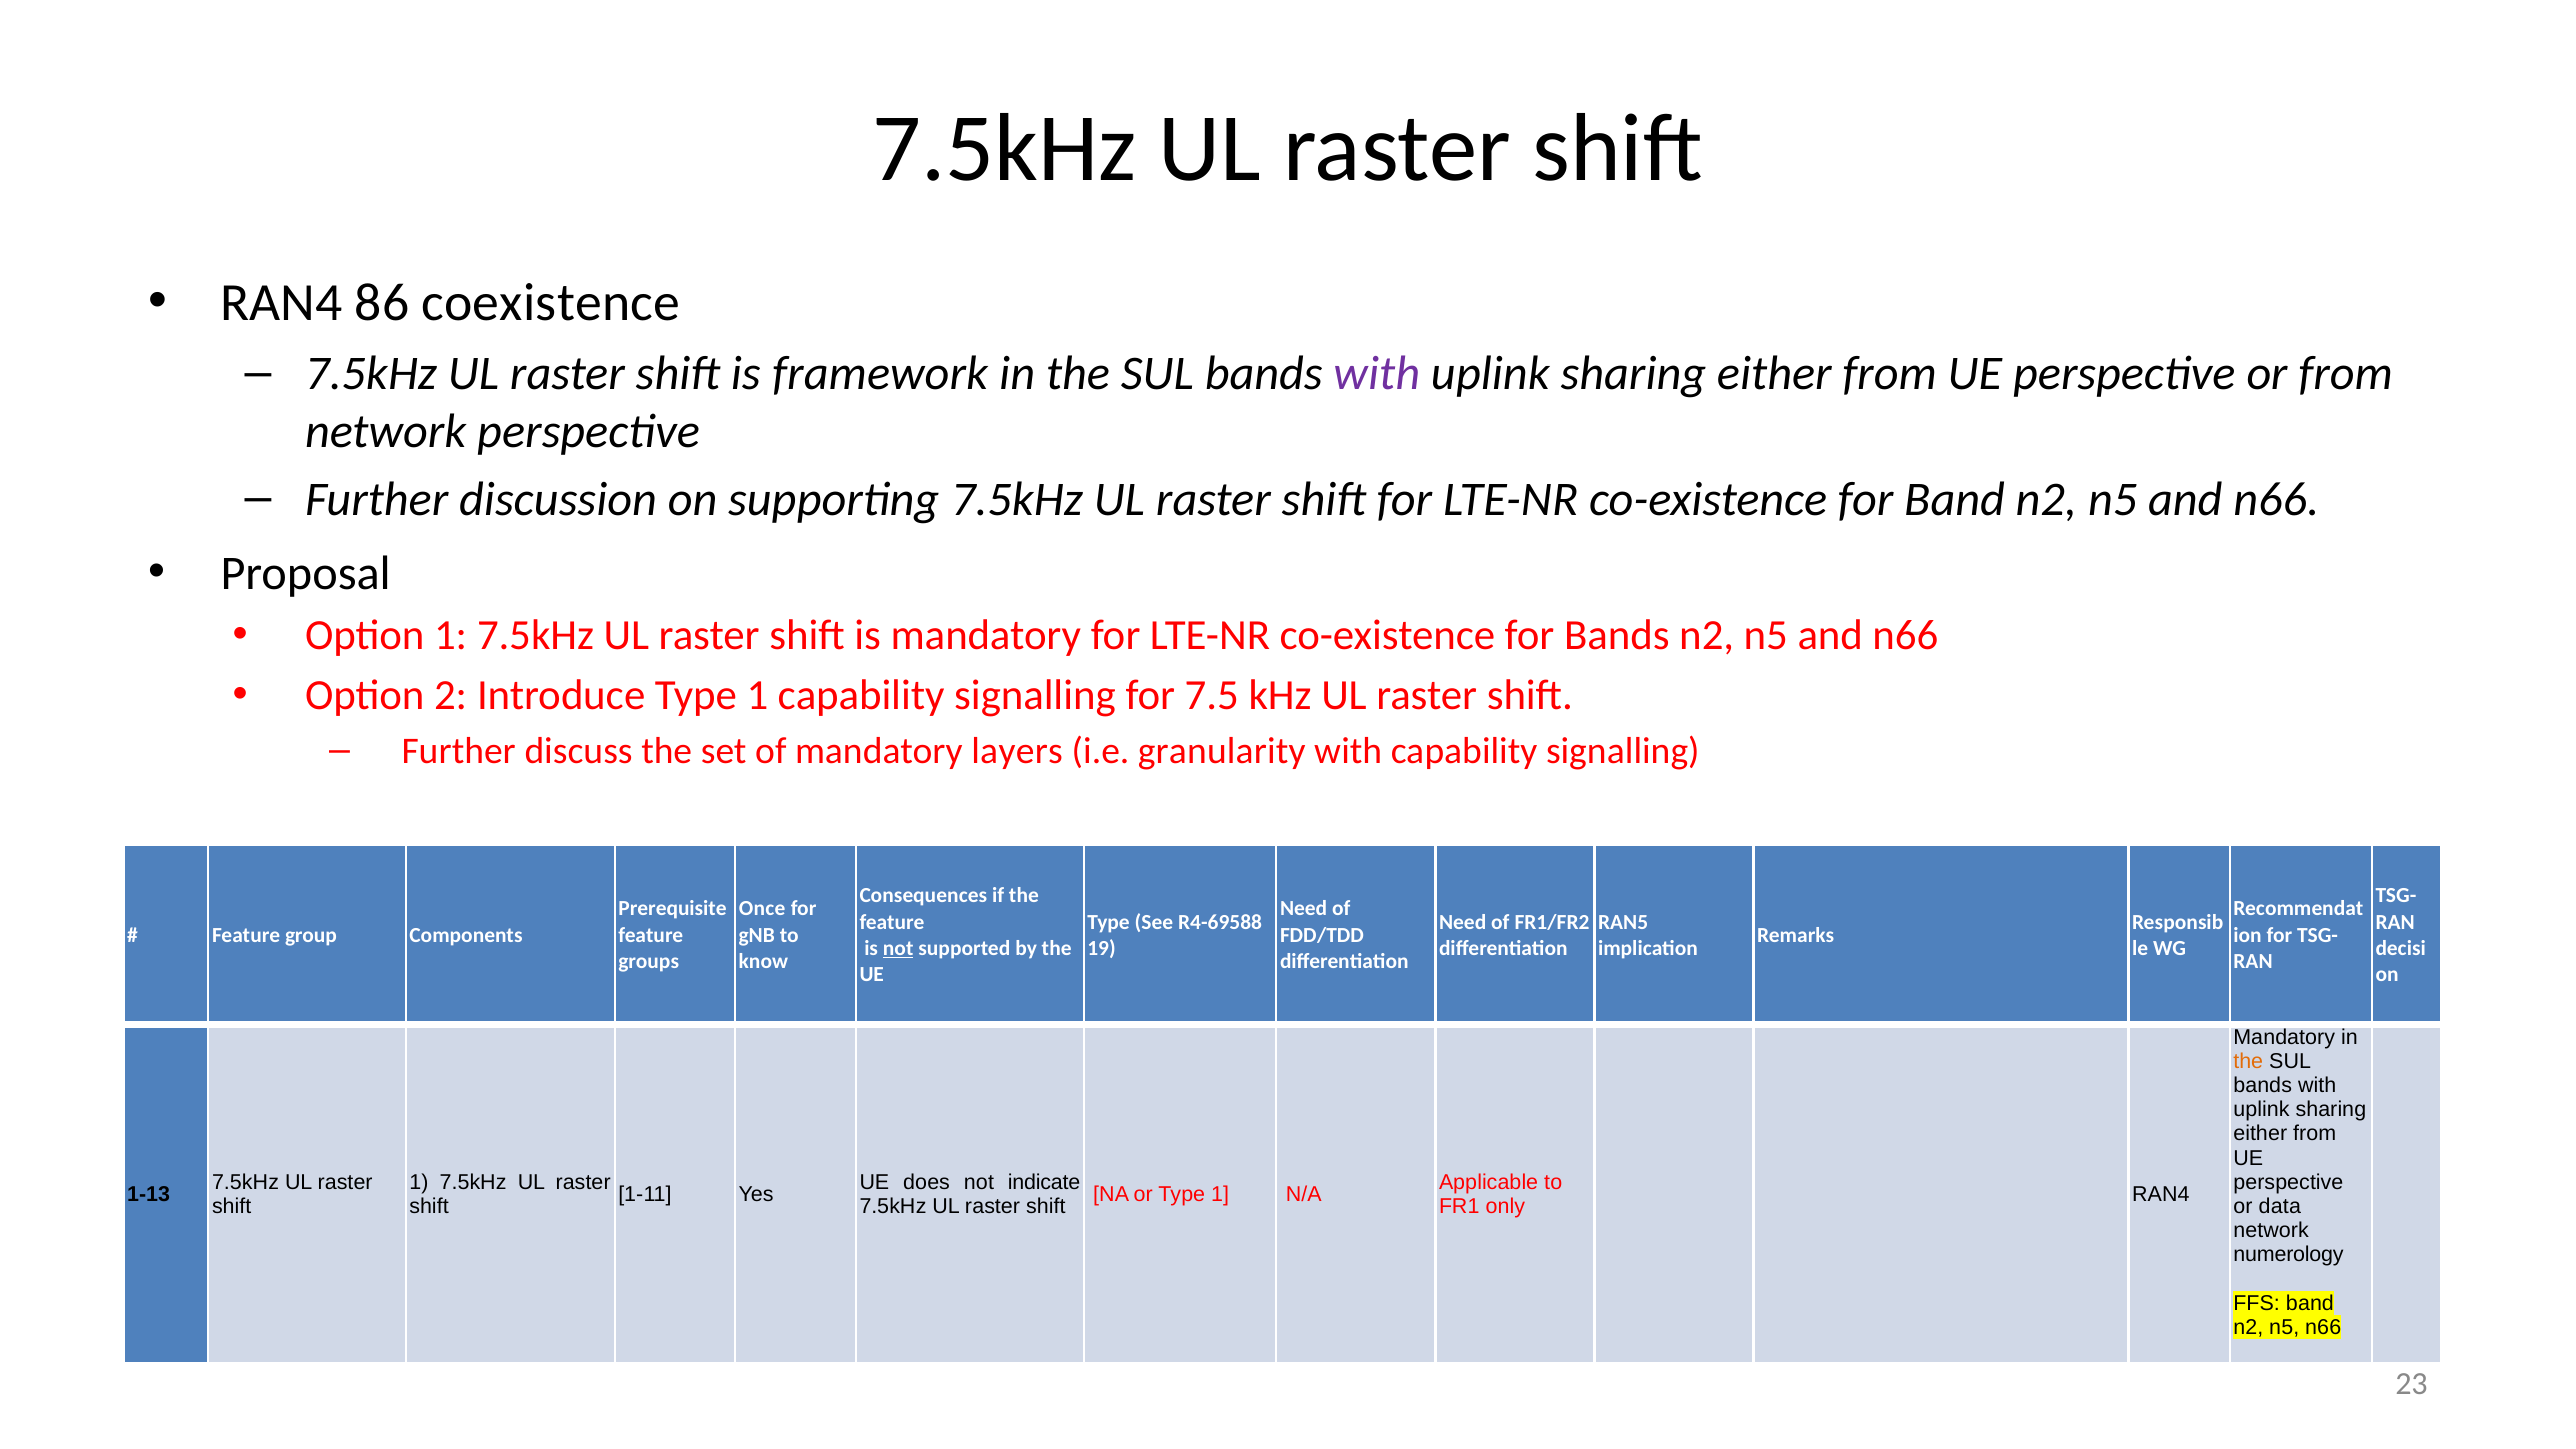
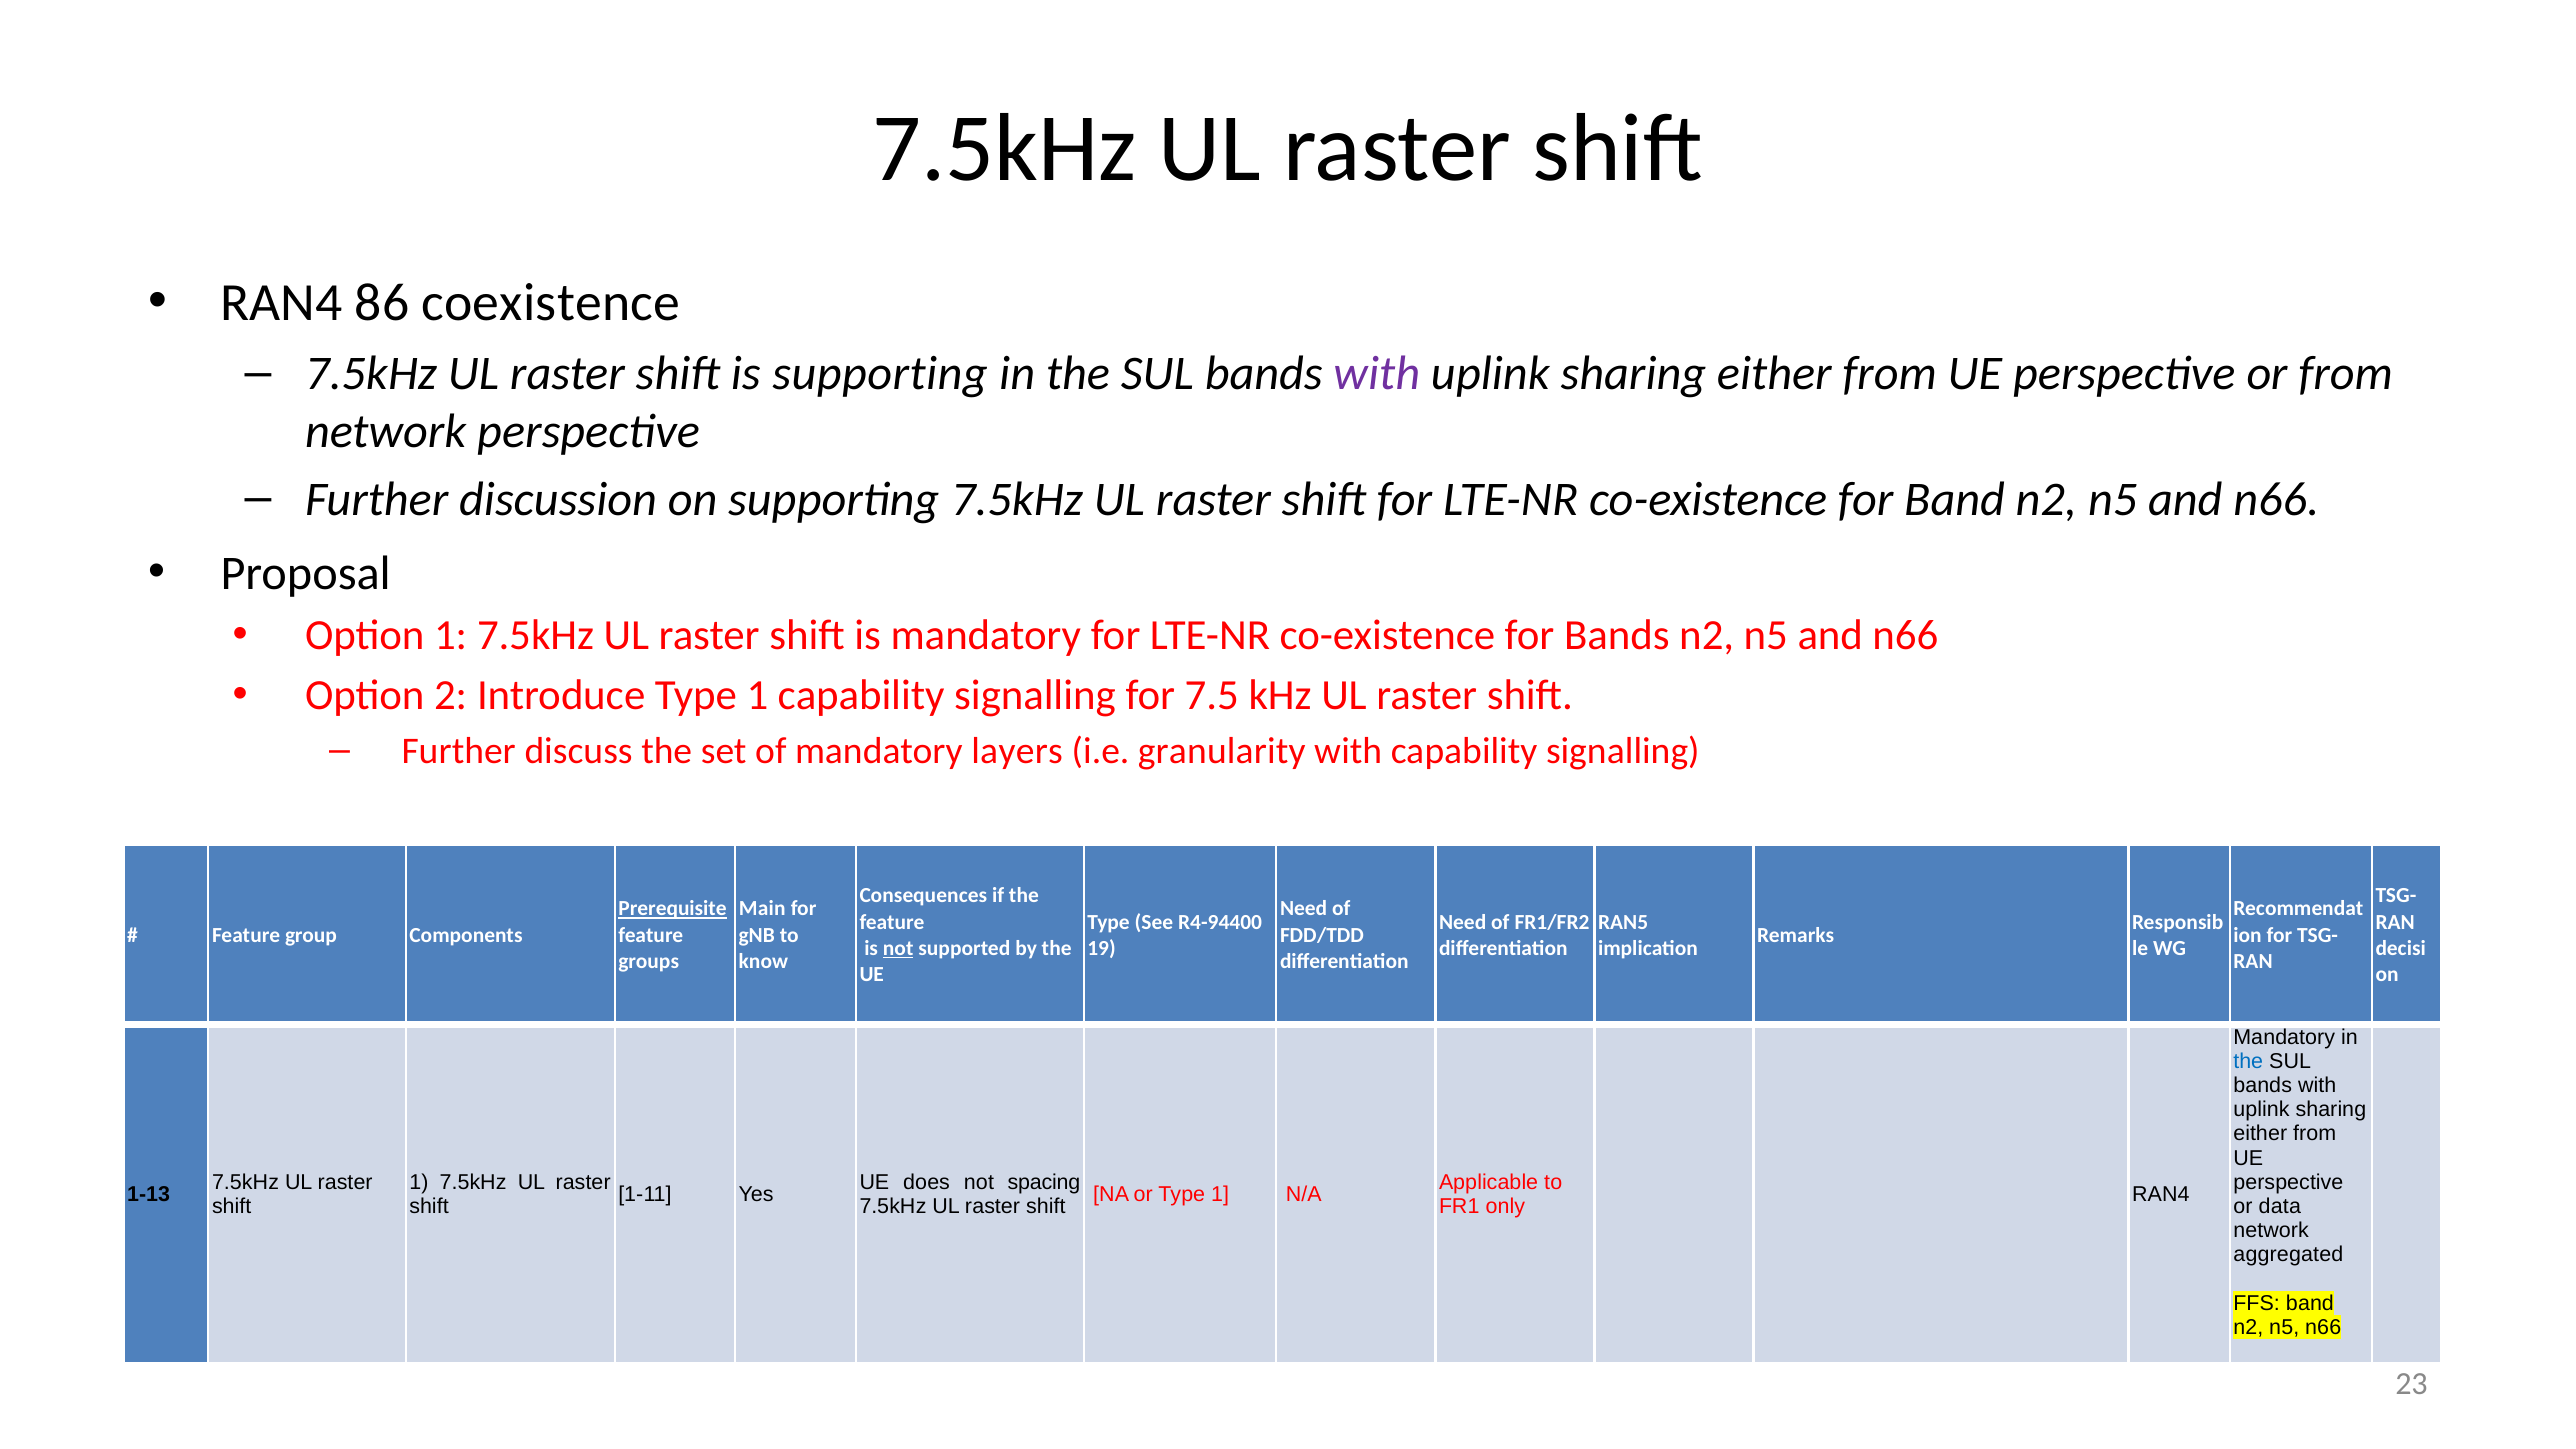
is framework: framework -> supporting (880, 374)
Prerequisite underline: none -> present (673, 909)
Once: Once -> Main (762, 909)
R4-69588: R4-69588 -> R4-94400 (1220, 922)
the colour: orange -> blue (2248, 1061)
indicate: indicate -> spacing (1044, 1182)
numerology: numerology -> aggregated (2288, 1255)
